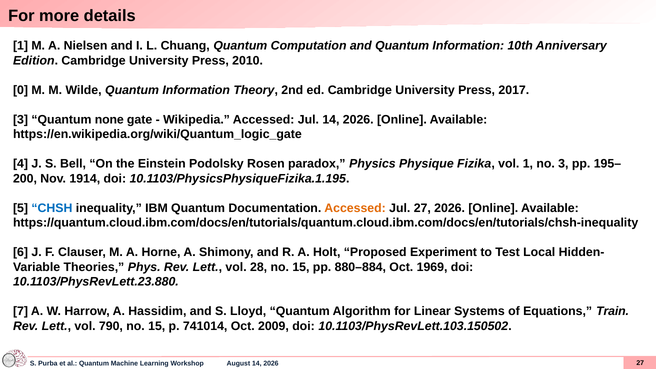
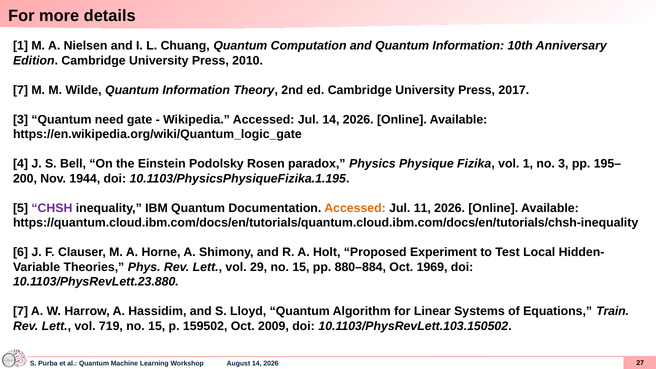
0: 0 -> 7 (21, 90)
none: none -> need (109, 120)
1914: 1914 -> 1944 (85, 179)
CHSH colour: blue -> purple (52, 208)
Jul 27: 27 -> 11 (422, 208)
28: 28 -> 29 (259, 267)
790: 790 -> 719 (111, 326)
741014: 741014 -> 159502 (205, 326)
